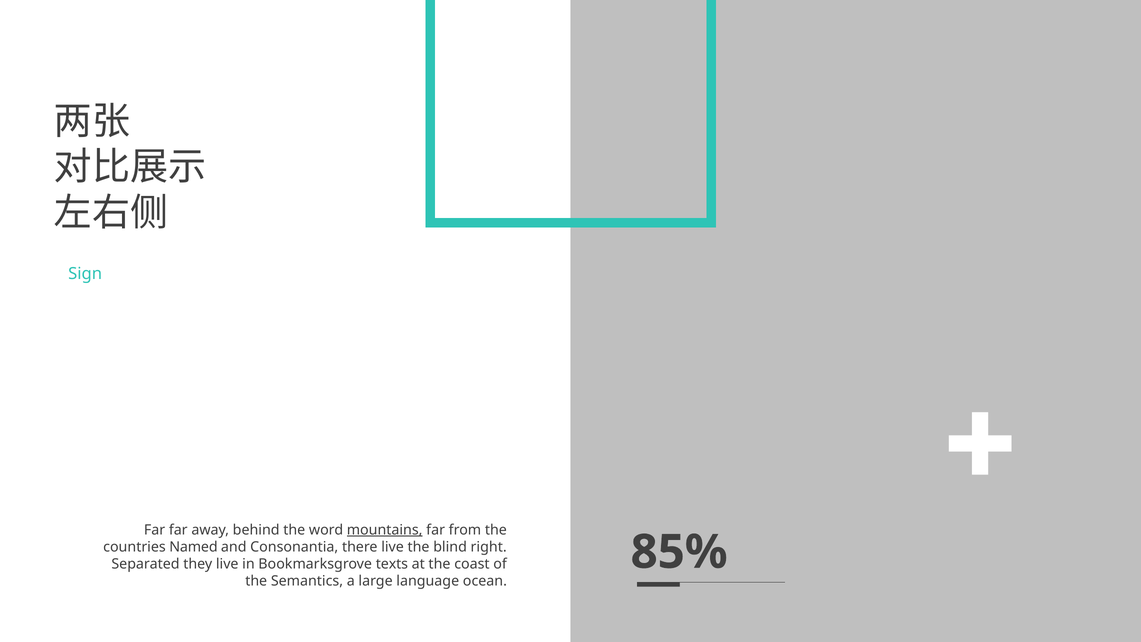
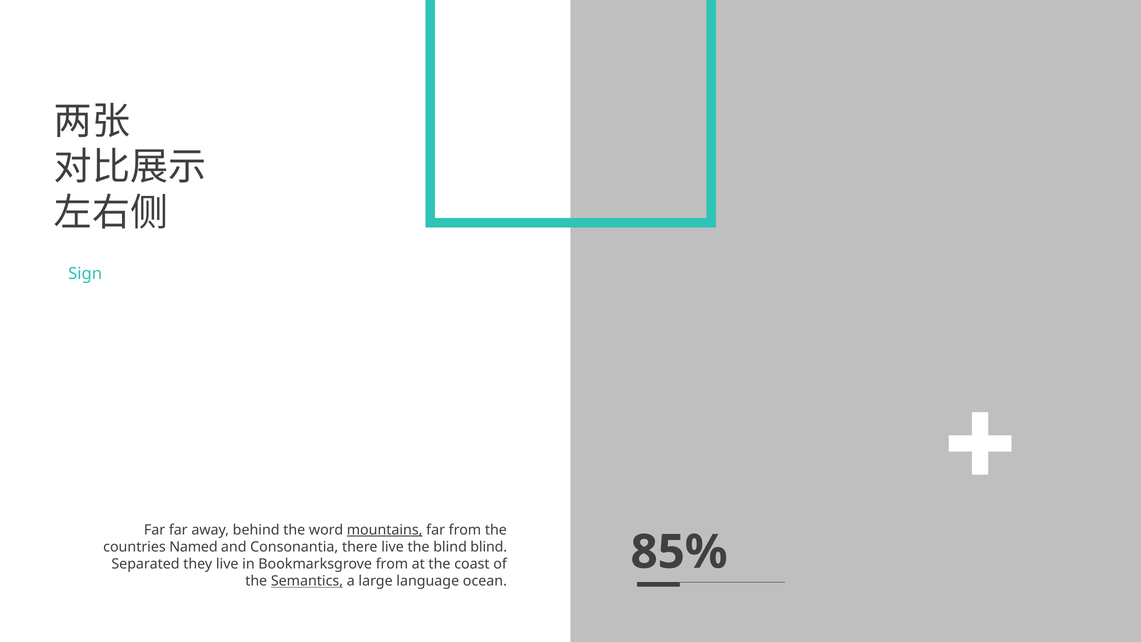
blind right: right -> blind (489, 547)
Bookmarksgrove texts: texts -> from (392, 564)
Semantics underline: none -> present (307, 581)
